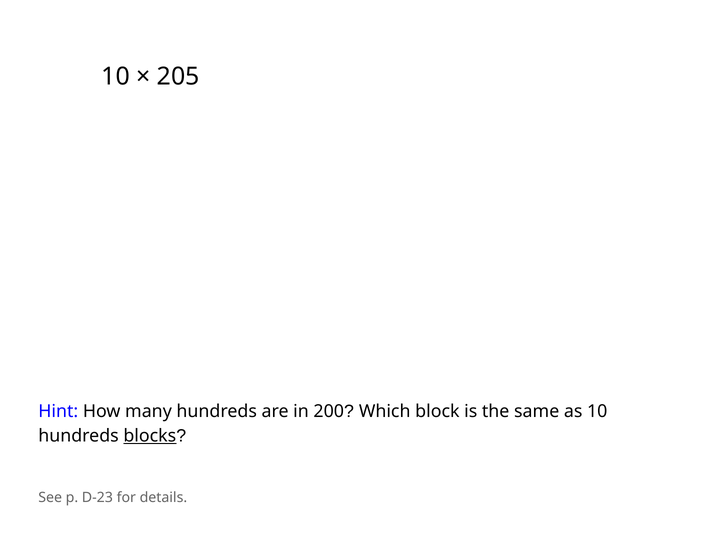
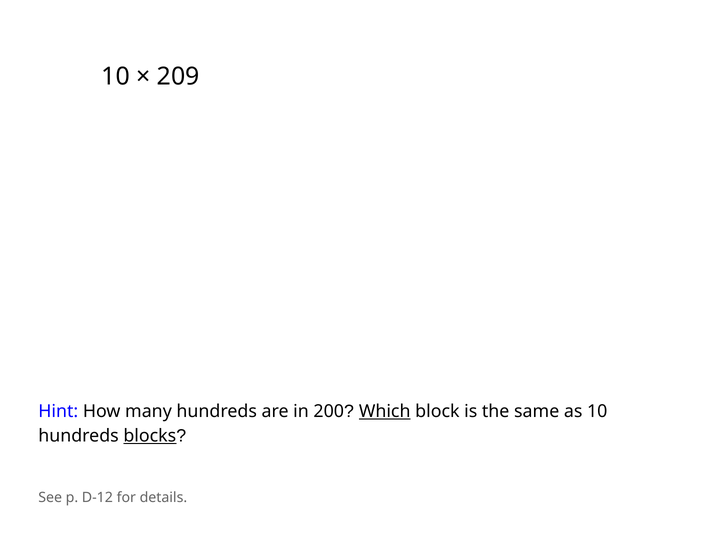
205: 205 -> 209 (178, 77)
Which underline: none -> present (385, 412)
D-23: D-23 -> D-12 (97, 498)
